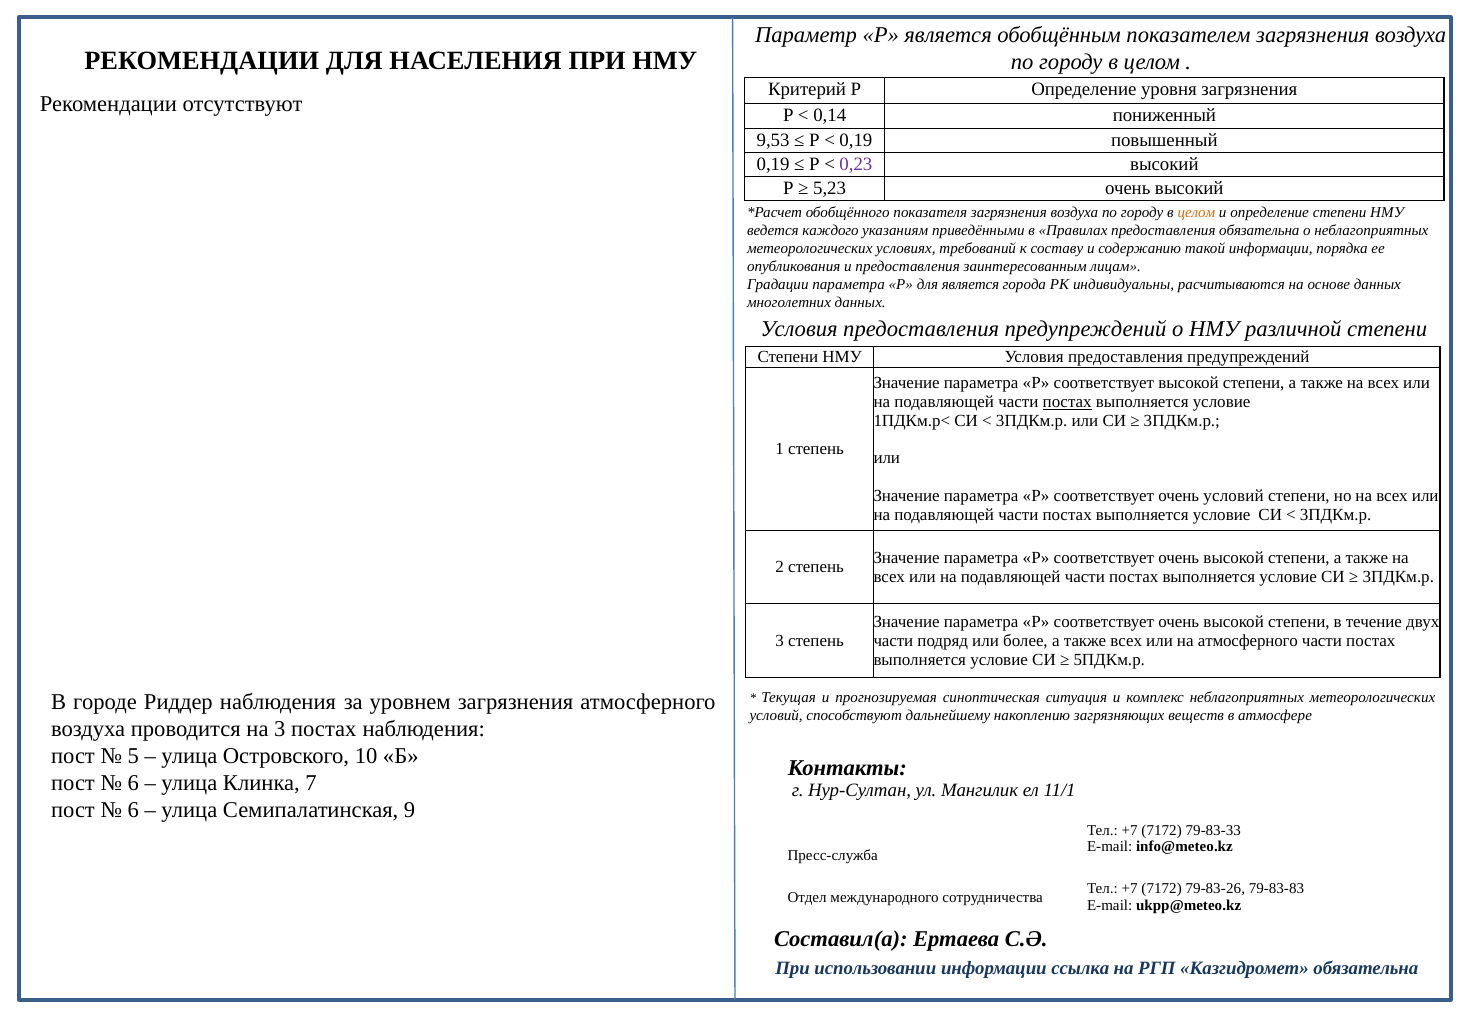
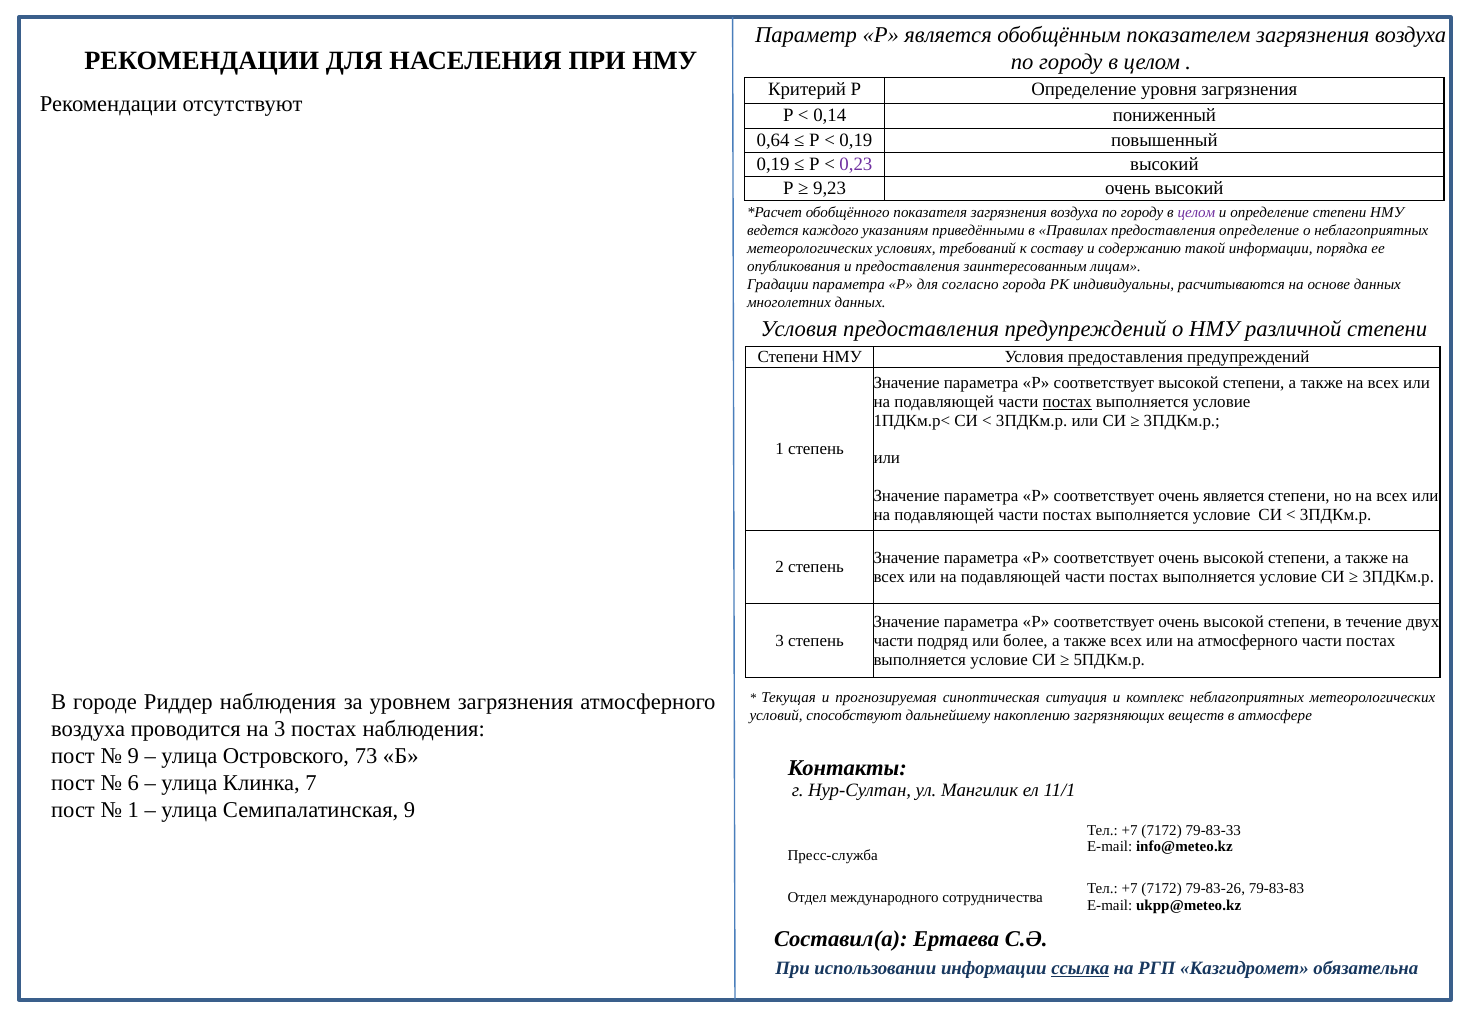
9,53: 9,53 -> 0,64 (773, 140)
5,23: 5,23 -> 9,23 (830, 188)
целом colour: orange -> purple (1196, 212)
предоставления обязательна: обязательна -> определение (1259, 231)
для является: является -> согласно (970, 285)
очень условий: условий -> является (1234, 496)
5: 5 -> 9 (133, 757)
10: 10 -> 73 (366, 757)
6: 6 -> 1 (133, 811)
ссылка underline: none -> present (1080, 969)
